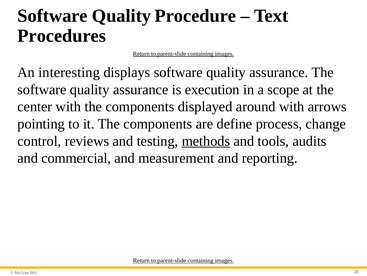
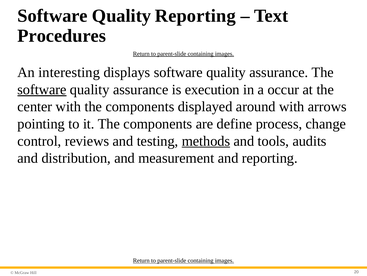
Quality Procedure: Procedure -> Reporting (195, 16)
software underline: none -> present (42, 89)
scope: scope -> occur (283, 89)
commercial: commercial -> distribution (76, 158)
